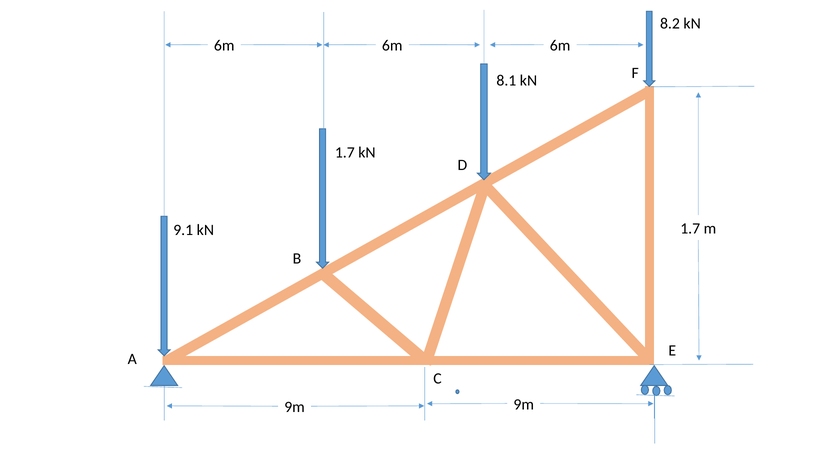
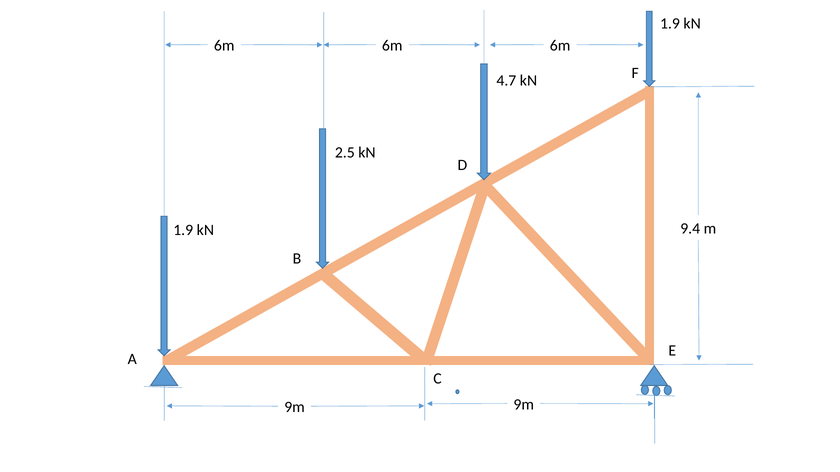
8.2: 8.2 -> 1.9 (670, 23)
8.1: 8.1 -> 4.7 (506, 81)
1.7: 1.7 -> 2.5 (345, 153)
1.7: 1.7 -> 9.4 (690, 229)
9.1: 9.1 -> 1.9 (183, 230)
